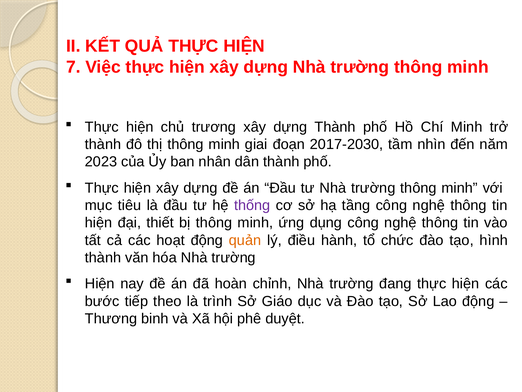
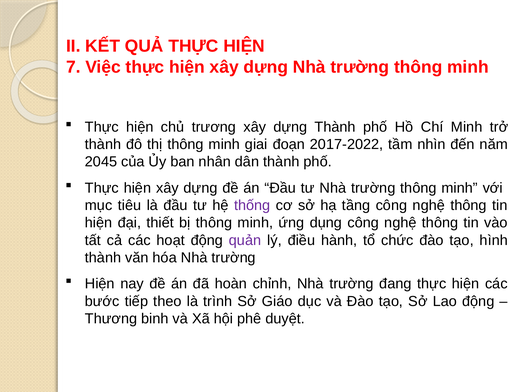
2017-2030: 2017-2030 -> 2017-2022 (347, 144)
2023: 2023 -> 2045 (101, 162)
quản colour: orange -> purple (245, 240)
